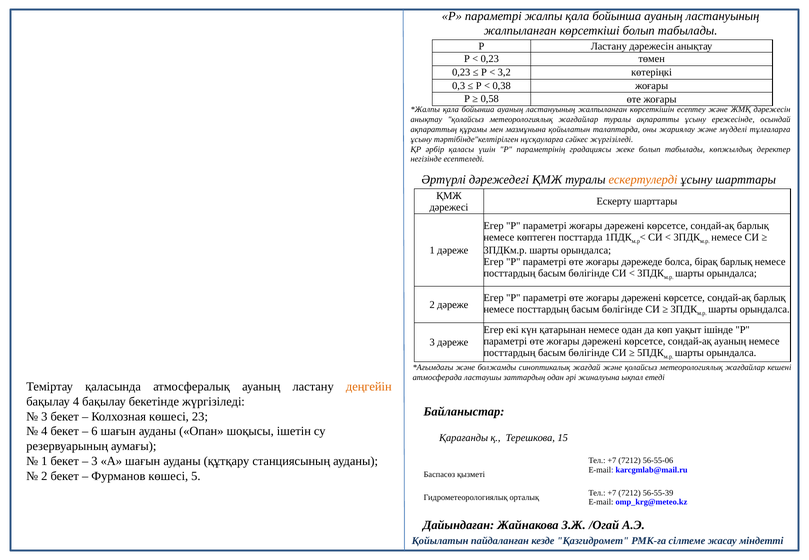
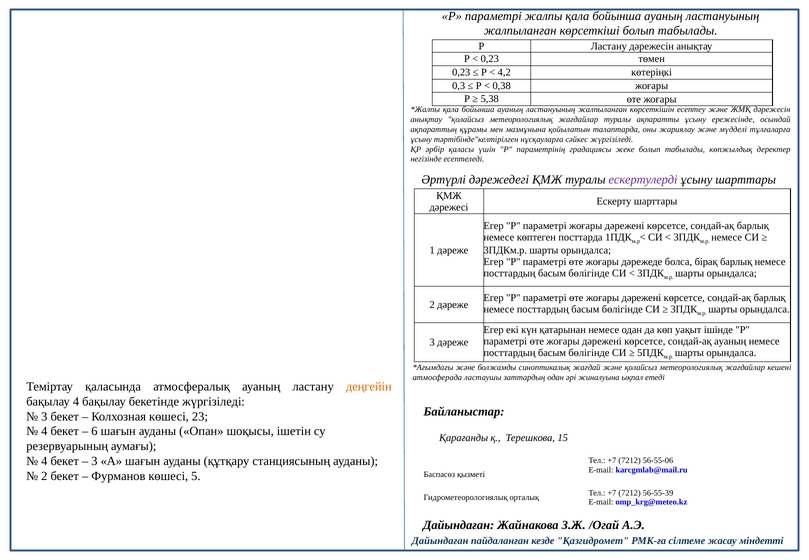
3,2: 3,2 -> 4,2 (504, 72)
0,58: 0,58 -> 5,38 (490, 99)
ескертулерді colour: orange -> purple (643, 180)
1: 1 -> 4 (44, 461)
Қойылатын: Қойылатын -> Дайындаған (440, 541)
